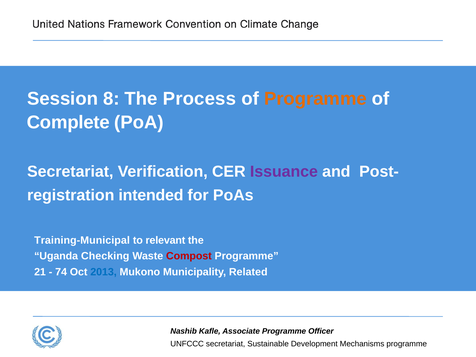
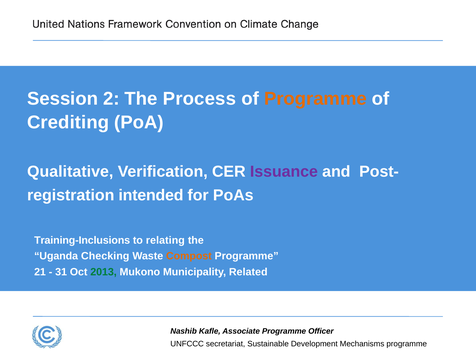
8: 8 -> 2 (111, 99)
Complete: Complete -> Crediting (68, 123)
Secretariat: Secretariat -> Qualitative (70, 172)
Training-Municipal: Training-Municipal -> Training-Inclusions (82, 240)
relevant: relevant -> relating (165, 240)
Compost colour: red -> orange (189, 256)
74: 74 -> 31 (61, 272)
2013 colour: blue -> green (104, 272)
